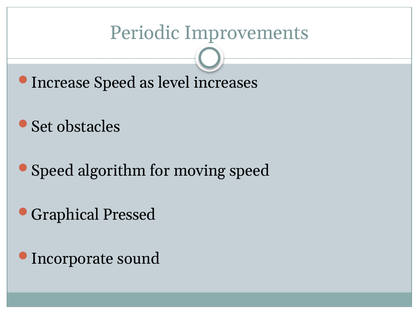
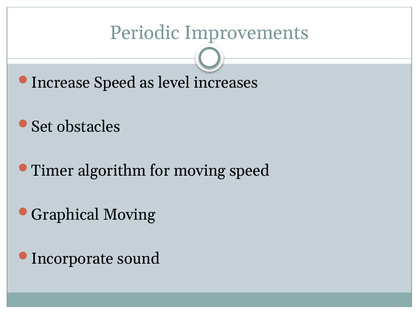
Speed: Speed -> Timer (53, 171)
Graphical Pressed: Pressed -> Moving (129, 215)
